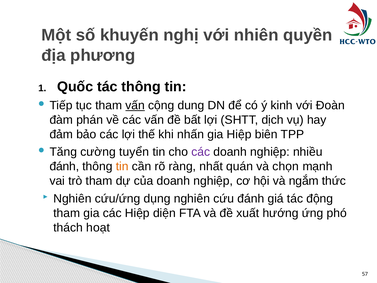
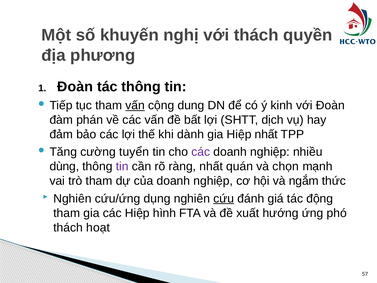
với nhiên: nhiên -> thách (256, 35)
Quốc: Quốc -> Đoàn (75, 87)
nhấn: nhấn -> dành (191, 134)
Hiệp biên: biên -> nhất (266, 134)
đánh: đánh -> dùng (64, 166)
tin colour: orange -> purple (122, 166)
cứu underline: none -> present (224, 198)
diện: diện -> hình (164, 213)
